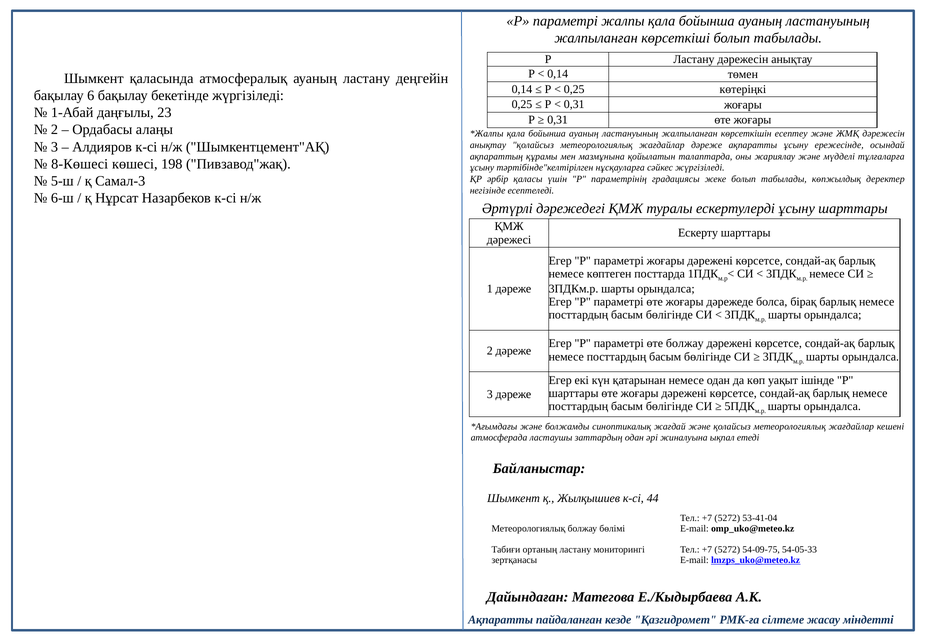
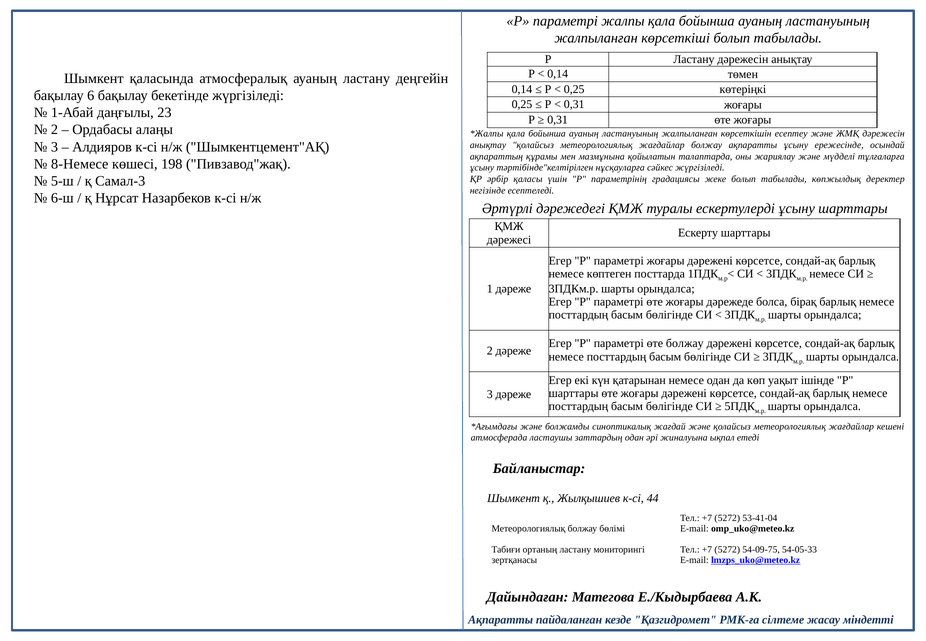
жағдайлар дәреже: дәреже -> болжау (707, 145)
8-Көшесі: 8-Көшесі -> 8-Немесе (80, 164)
